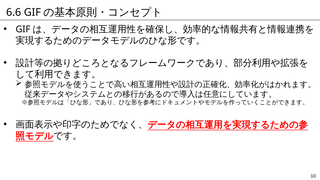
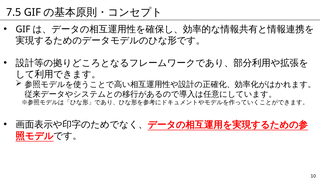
6.6: 6.6 -> 7.5 (14, 12)
